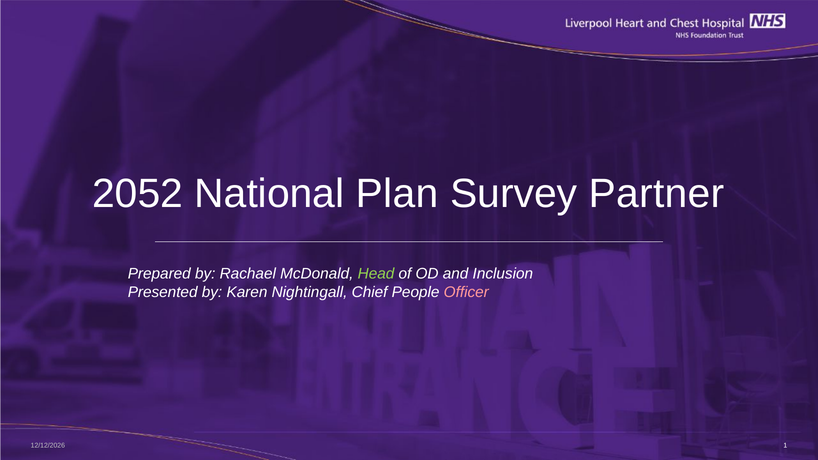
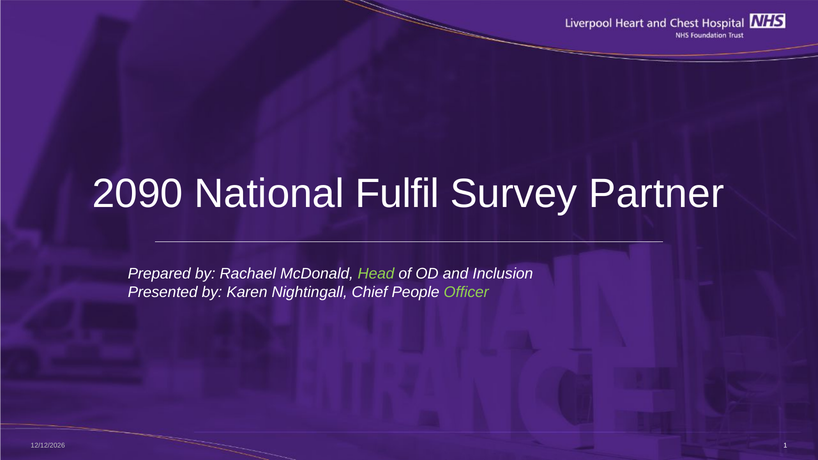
2052: 2052 -> 2090 (138, 194)
Plan: Plan -> Fulfil (397, 194)
Officer colour: pink -> light green (466, 292)
